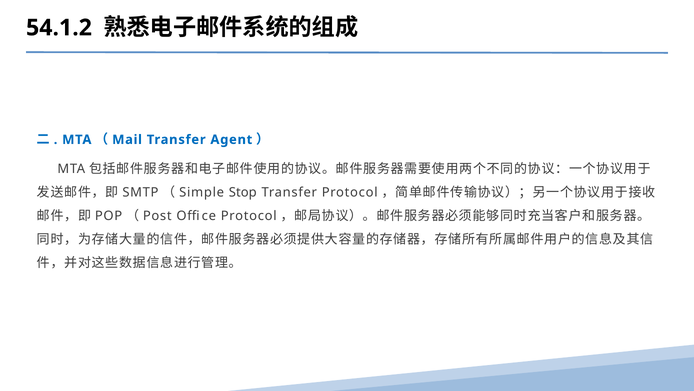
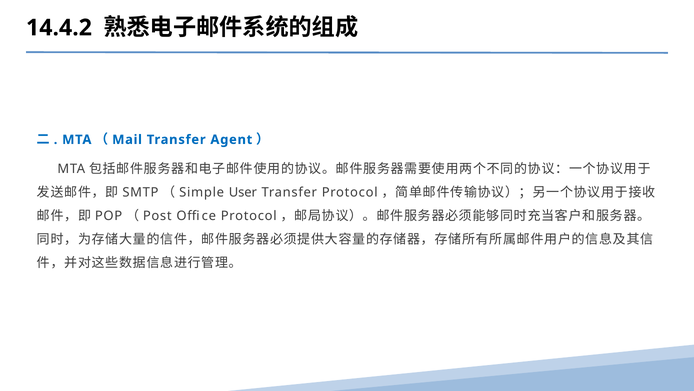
54.1.2: 54.1.2 -> 14.4.2 (59, 28)
Stop: Stop -> User (243, 192)
